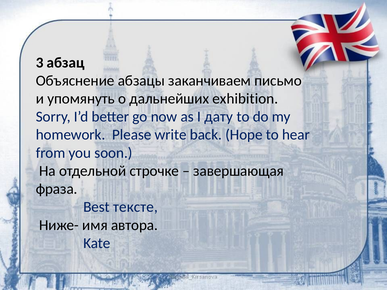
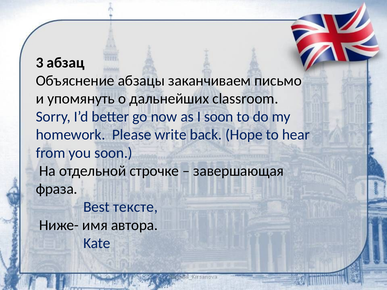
exhibition: exhibition -> classroom (245, 99)
I дату: дату -> soon (219, 117)
